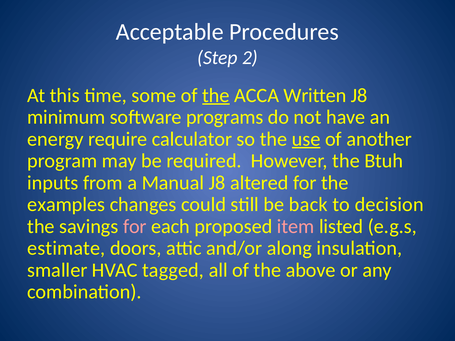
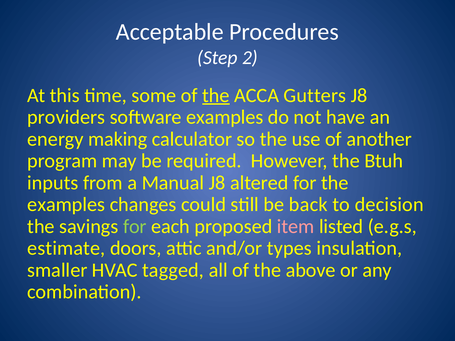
Written: Written -> Gutters (315, 95)
minimum: minimum -> providers (66, 117)
software programs: programs -> examples (225, 117)
require: require -> making (118, 139)
use underline: present -> none (306, 139)
for colour: pink -> light green (135, 227)
along: along -> types (289, 248)
